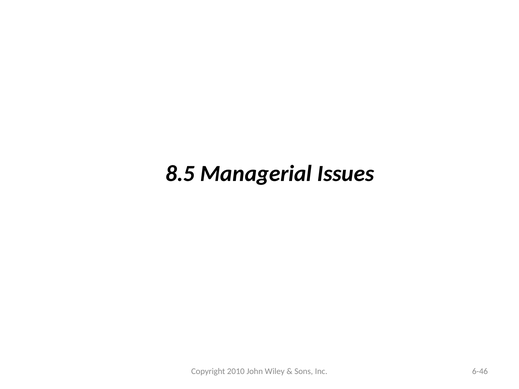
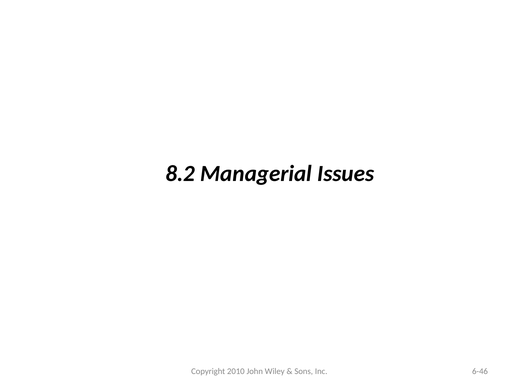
8.5: 8.5 -> 8.2 (180, 174)
